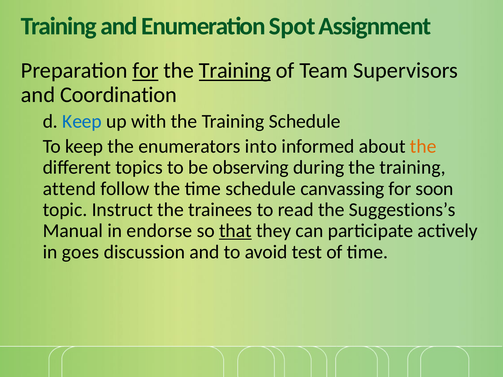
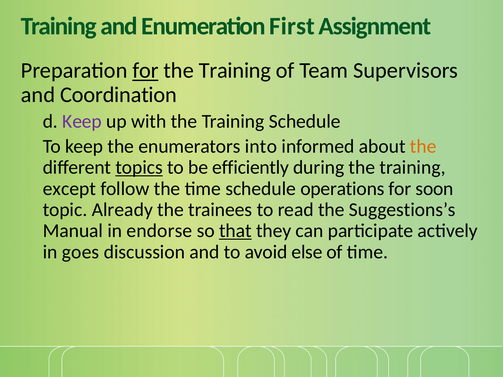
Spot: Spot -> First (292, 26)
Training underline: present -> none (235, 71)
Keep colour: blue -> purple (82, 121)
topics underline: none -> present (139, 168)
observing: observing -> efficiently (251, 168)
attend: attend -> except (69, 189)
canvassing: canvassing -> operations (342, 189)
Instruct: Instruct -> Already (122, 210)
test: test -> else (307, 252)
